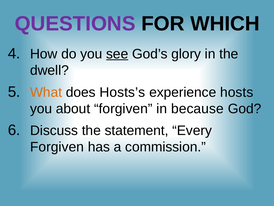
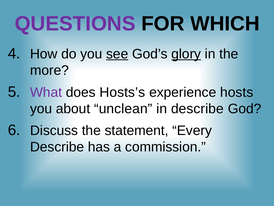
glory underline: none -> present (186, 54)
dwell: dwell -> more (49, 70)
What colour: orange -> purple (46, 92)
about forgiven: forgiven -> unclean (123, 108)
in because: because -> describe (197, 108)
Forgiven: Forgiven -> Describe (57, 147)
